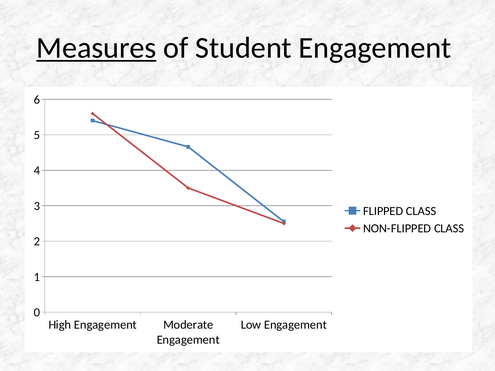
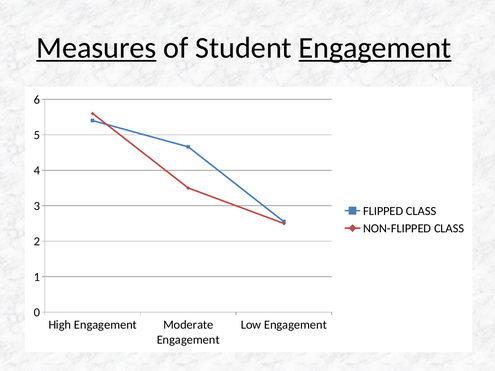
Engagement underline: none -> present (375, 48)
